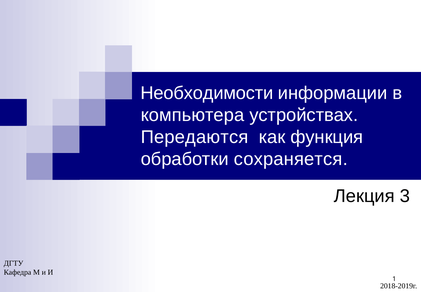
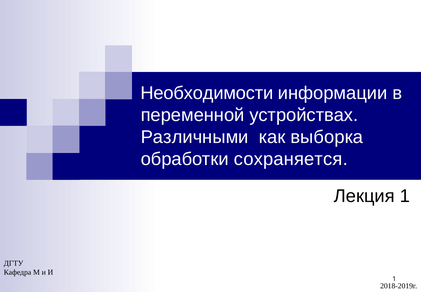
компьютера: компьютера -> переменной (193, 115)
Передаются: Передаются -> Различными (195, 137)
функция: функция -> выборка (327, 137)
Лекция 3: 3 -> 1 (405, 196)
